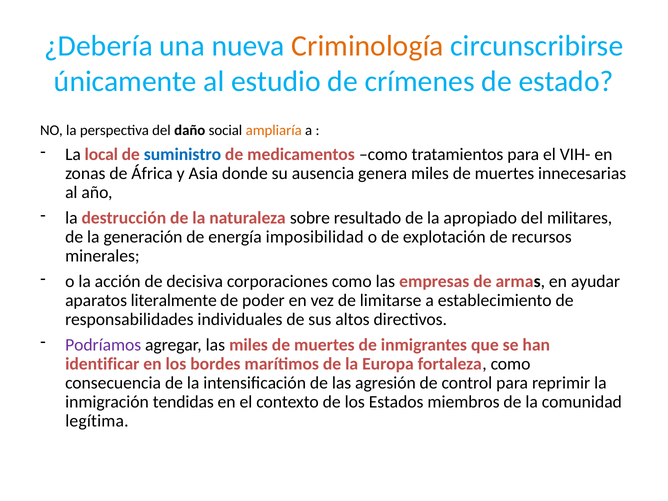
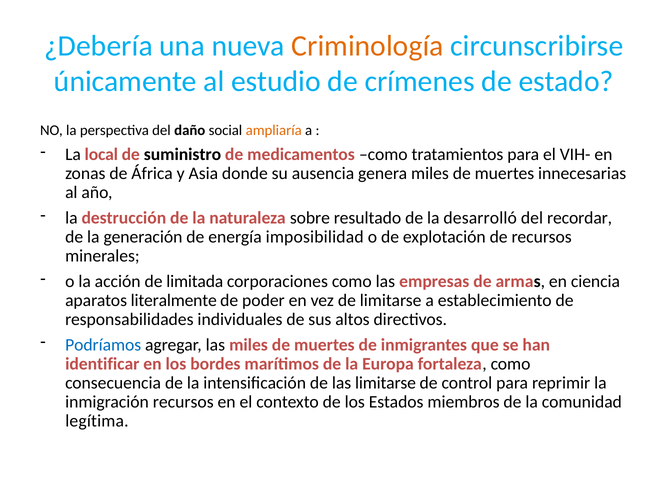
suministro colour: blue -> black (182, 154)
apropiado: apropiado -> desarrolló (480, 218)
militares: militares -> recordar (580, 218)
decisiva: decisiva -> limitada (195, 281)
ayudar: ayudar -> ciencia (595, 281)
Podríamos colour: purple -> blue (103, 345)
las agresión: agresión -> limitarse (386, 383)
inmigración tendidas: tendidas -> recursos (183, 402)
